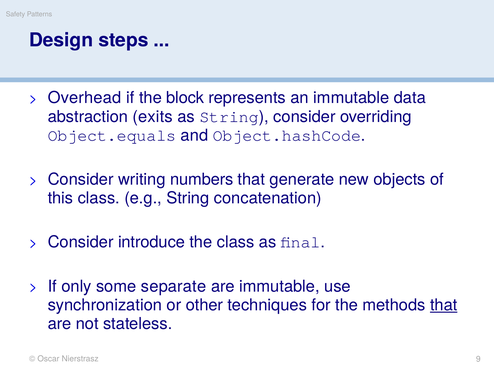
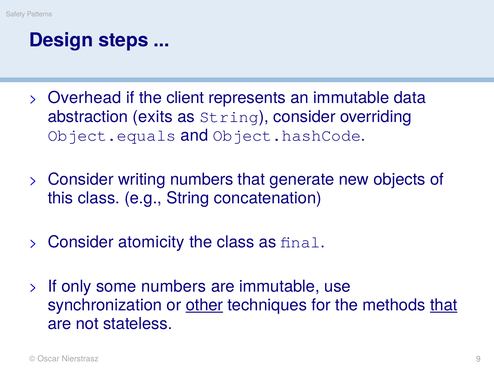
block: block -> client (185, 98)
introduce: introduce -> atomicity (151, 243)
some separate: separate -> numbers (174, 287)
other underline: none -> present (204, 305)
